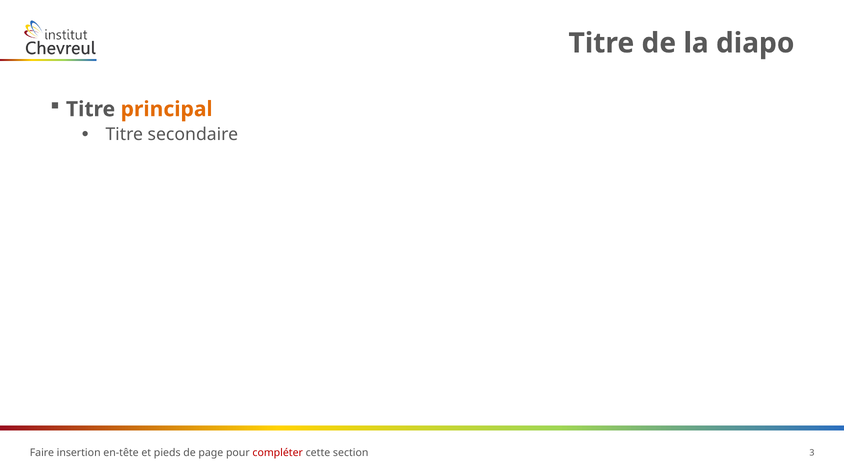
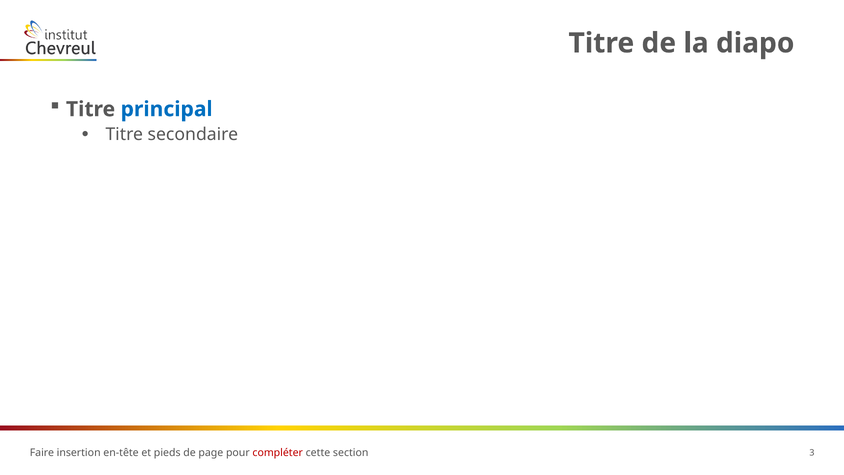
principal colour: orange -> blue (167, 109)
